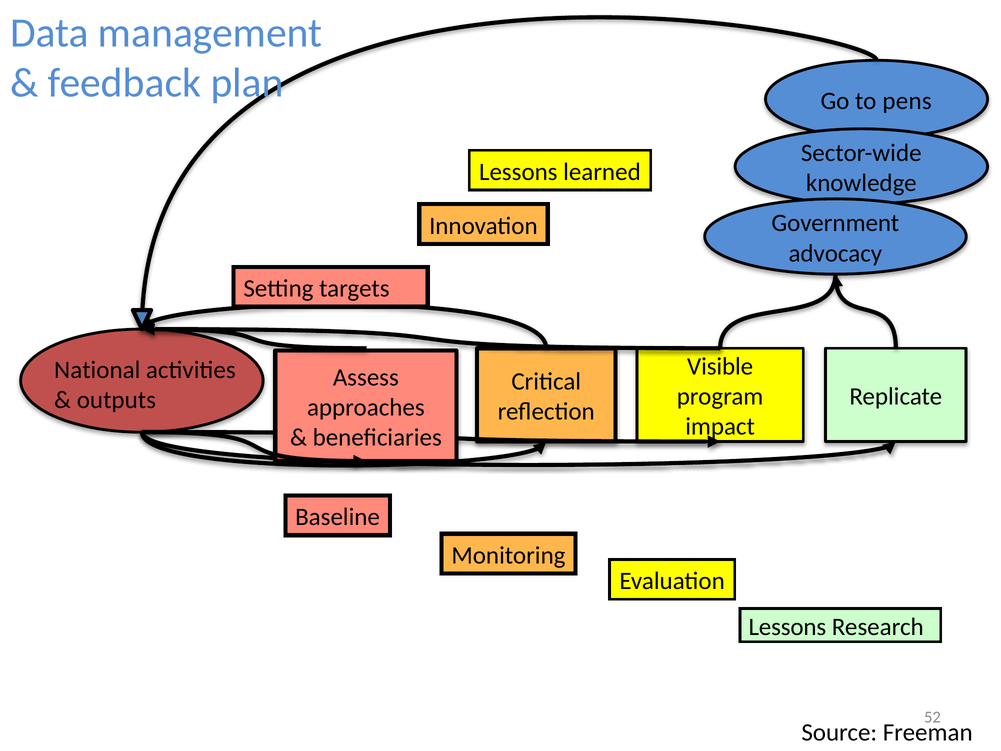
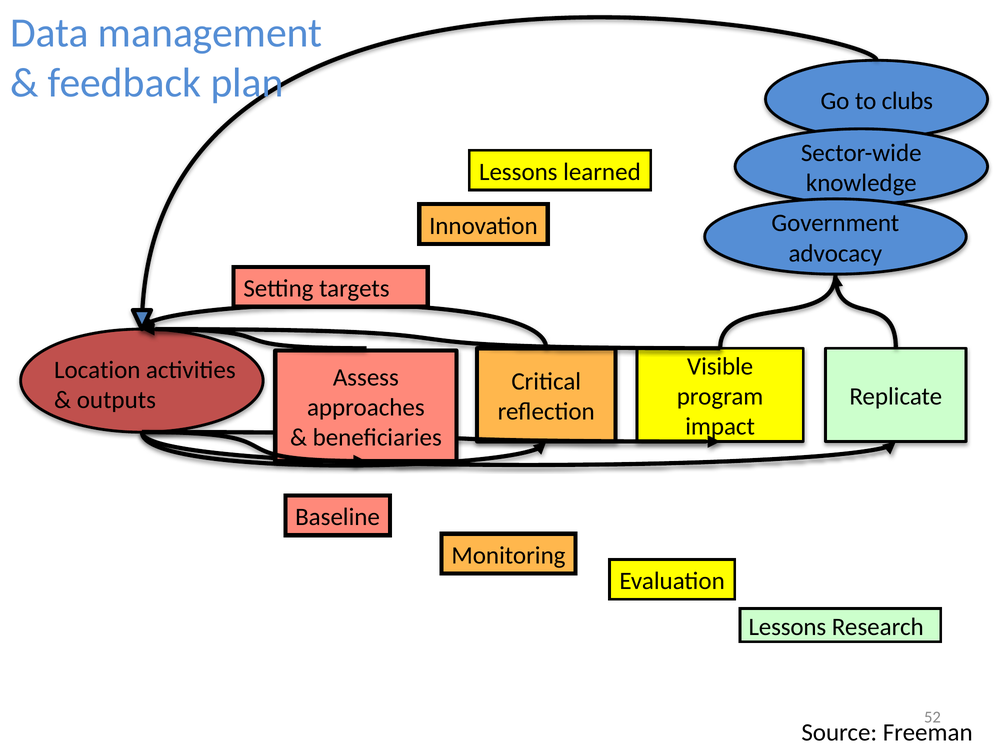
pens: pens -> clubs (907, 101)
National: National -> Location (97, 370)
